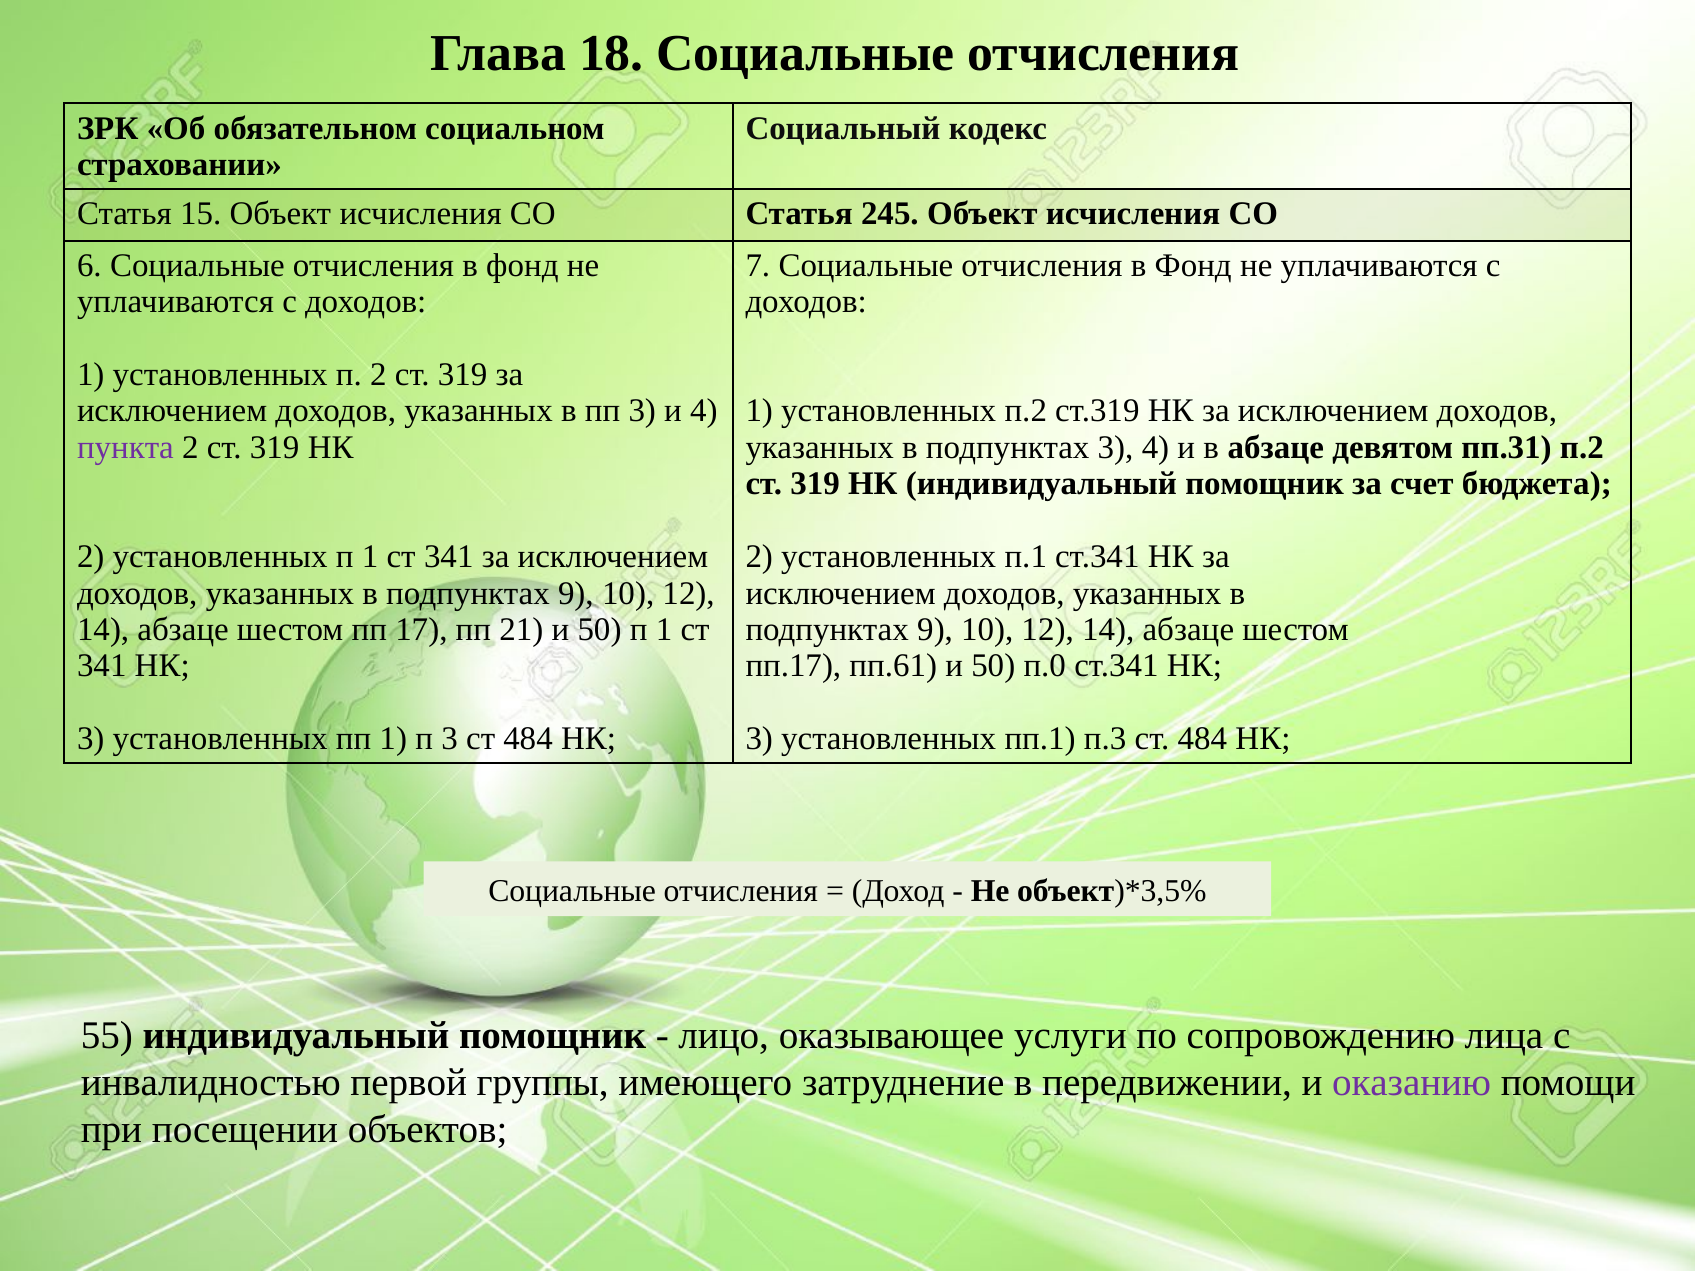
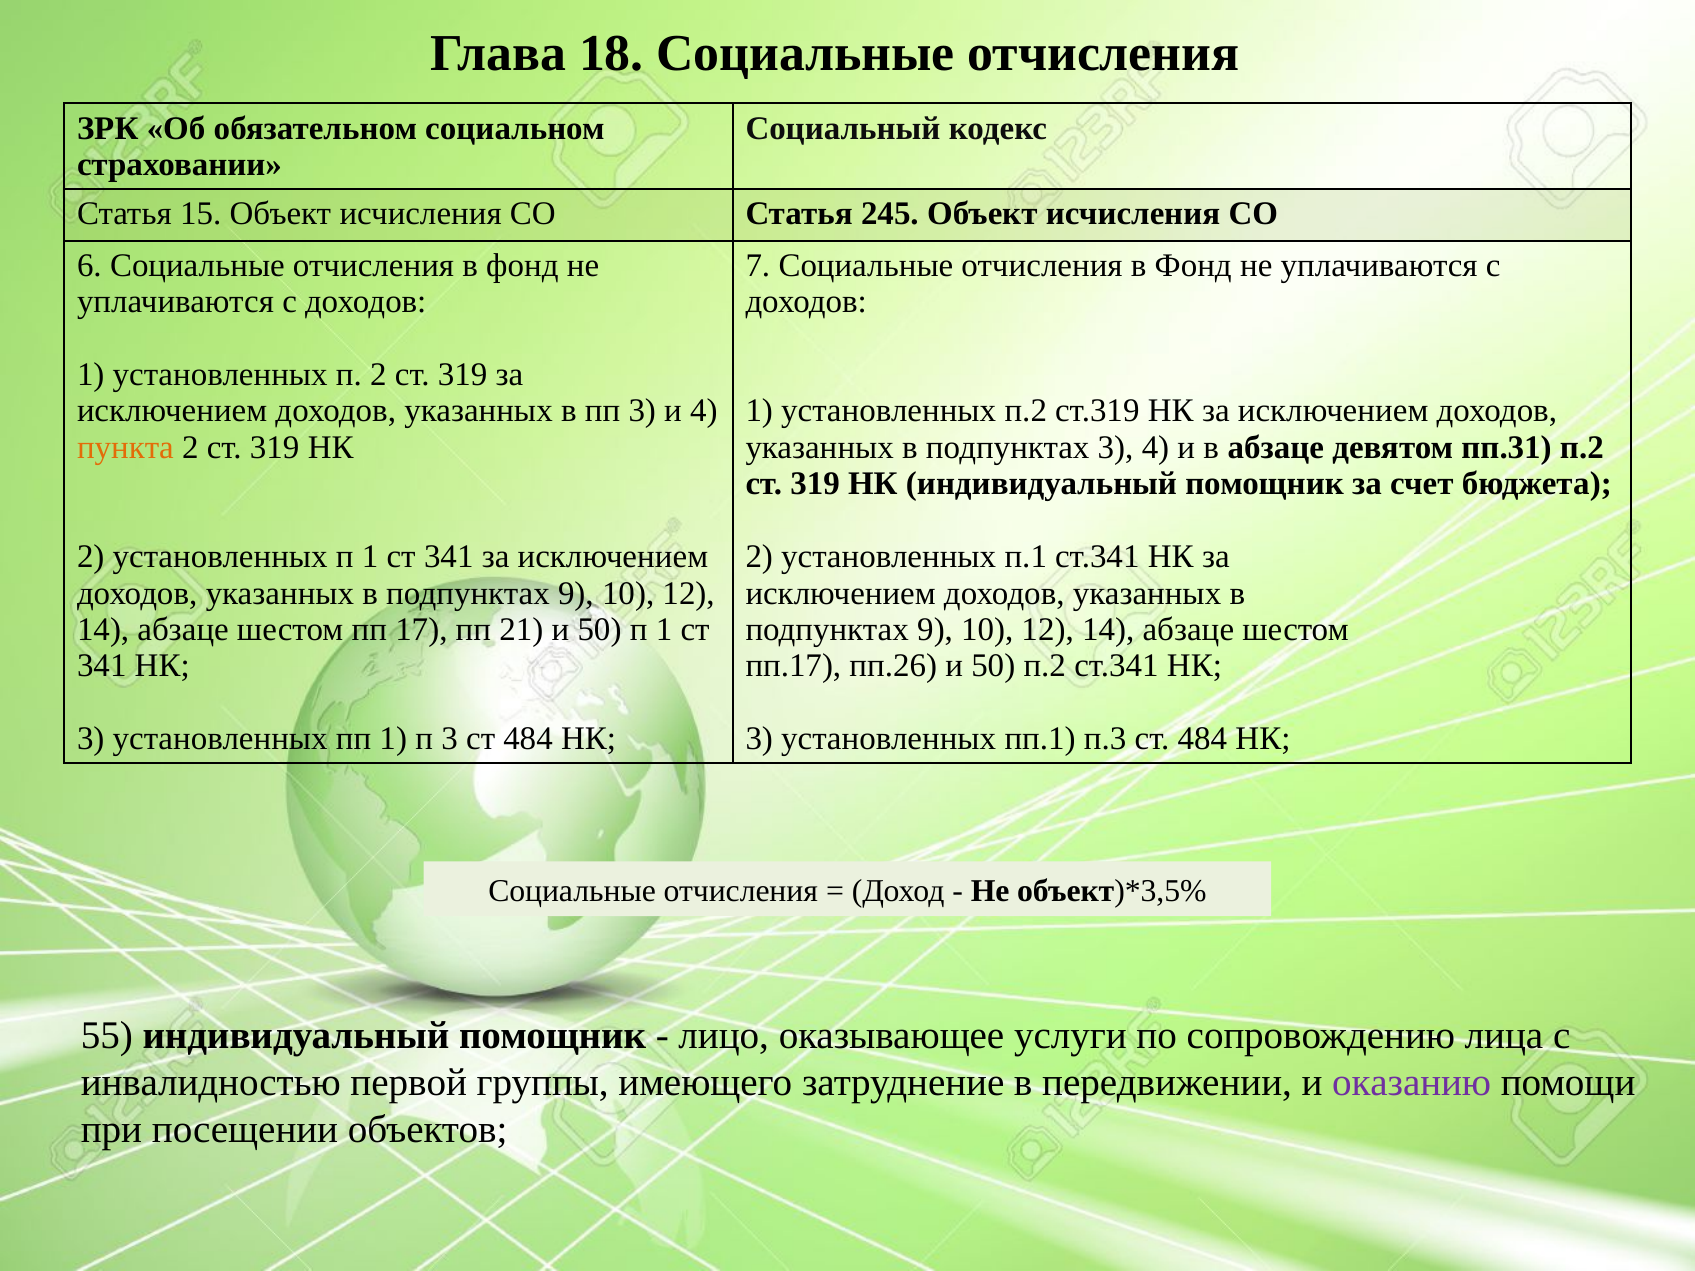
пункта colour: purple -> orange (125, 448)
пп.61: пп.61 -> пп.26 (893, 666)
50 п.0: п.0 -> п.2 (1045, 666)
